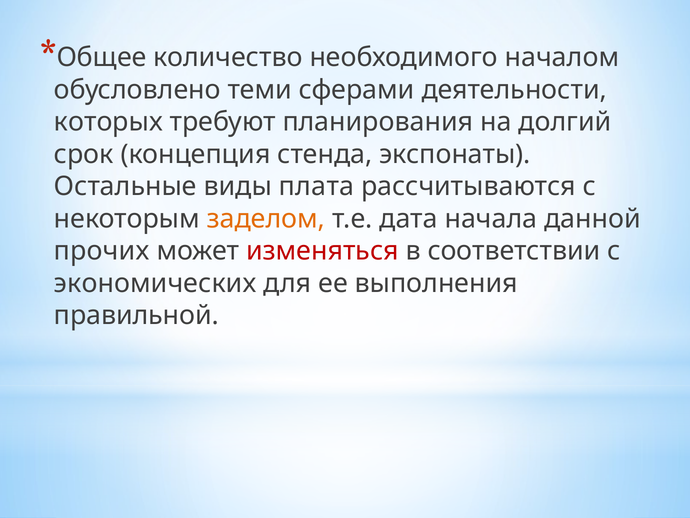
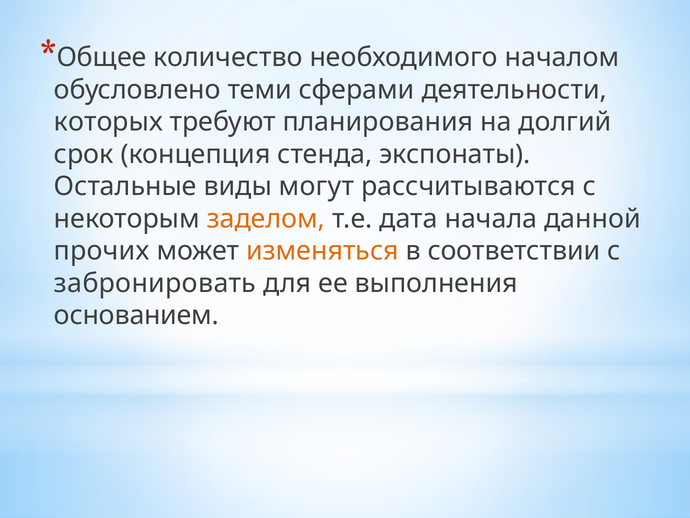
плата: плата -> могут (317, 186)
изменяться colour: red -> orange (322, 251)
экономических: экономических -> забронировать (155, 283)
правильной: правильной -> основанием (137, 315)
